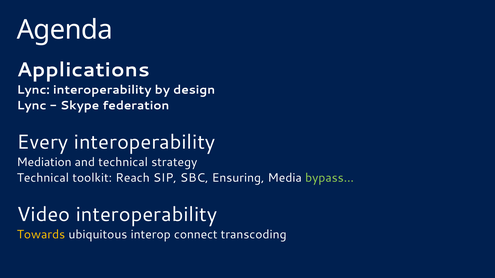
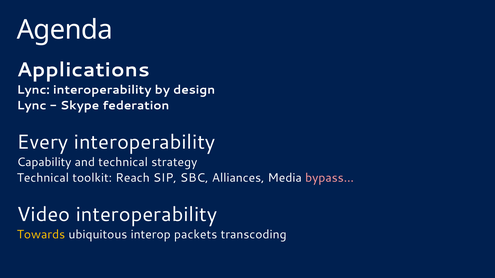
Mediation: Mediation -> Capability (44, 162)
Ensuring: Ensuring -> Alliances (238, 178)
bypass… colour: light green -> pink (330, 178)
connect: connect -> packets (196, 235)
